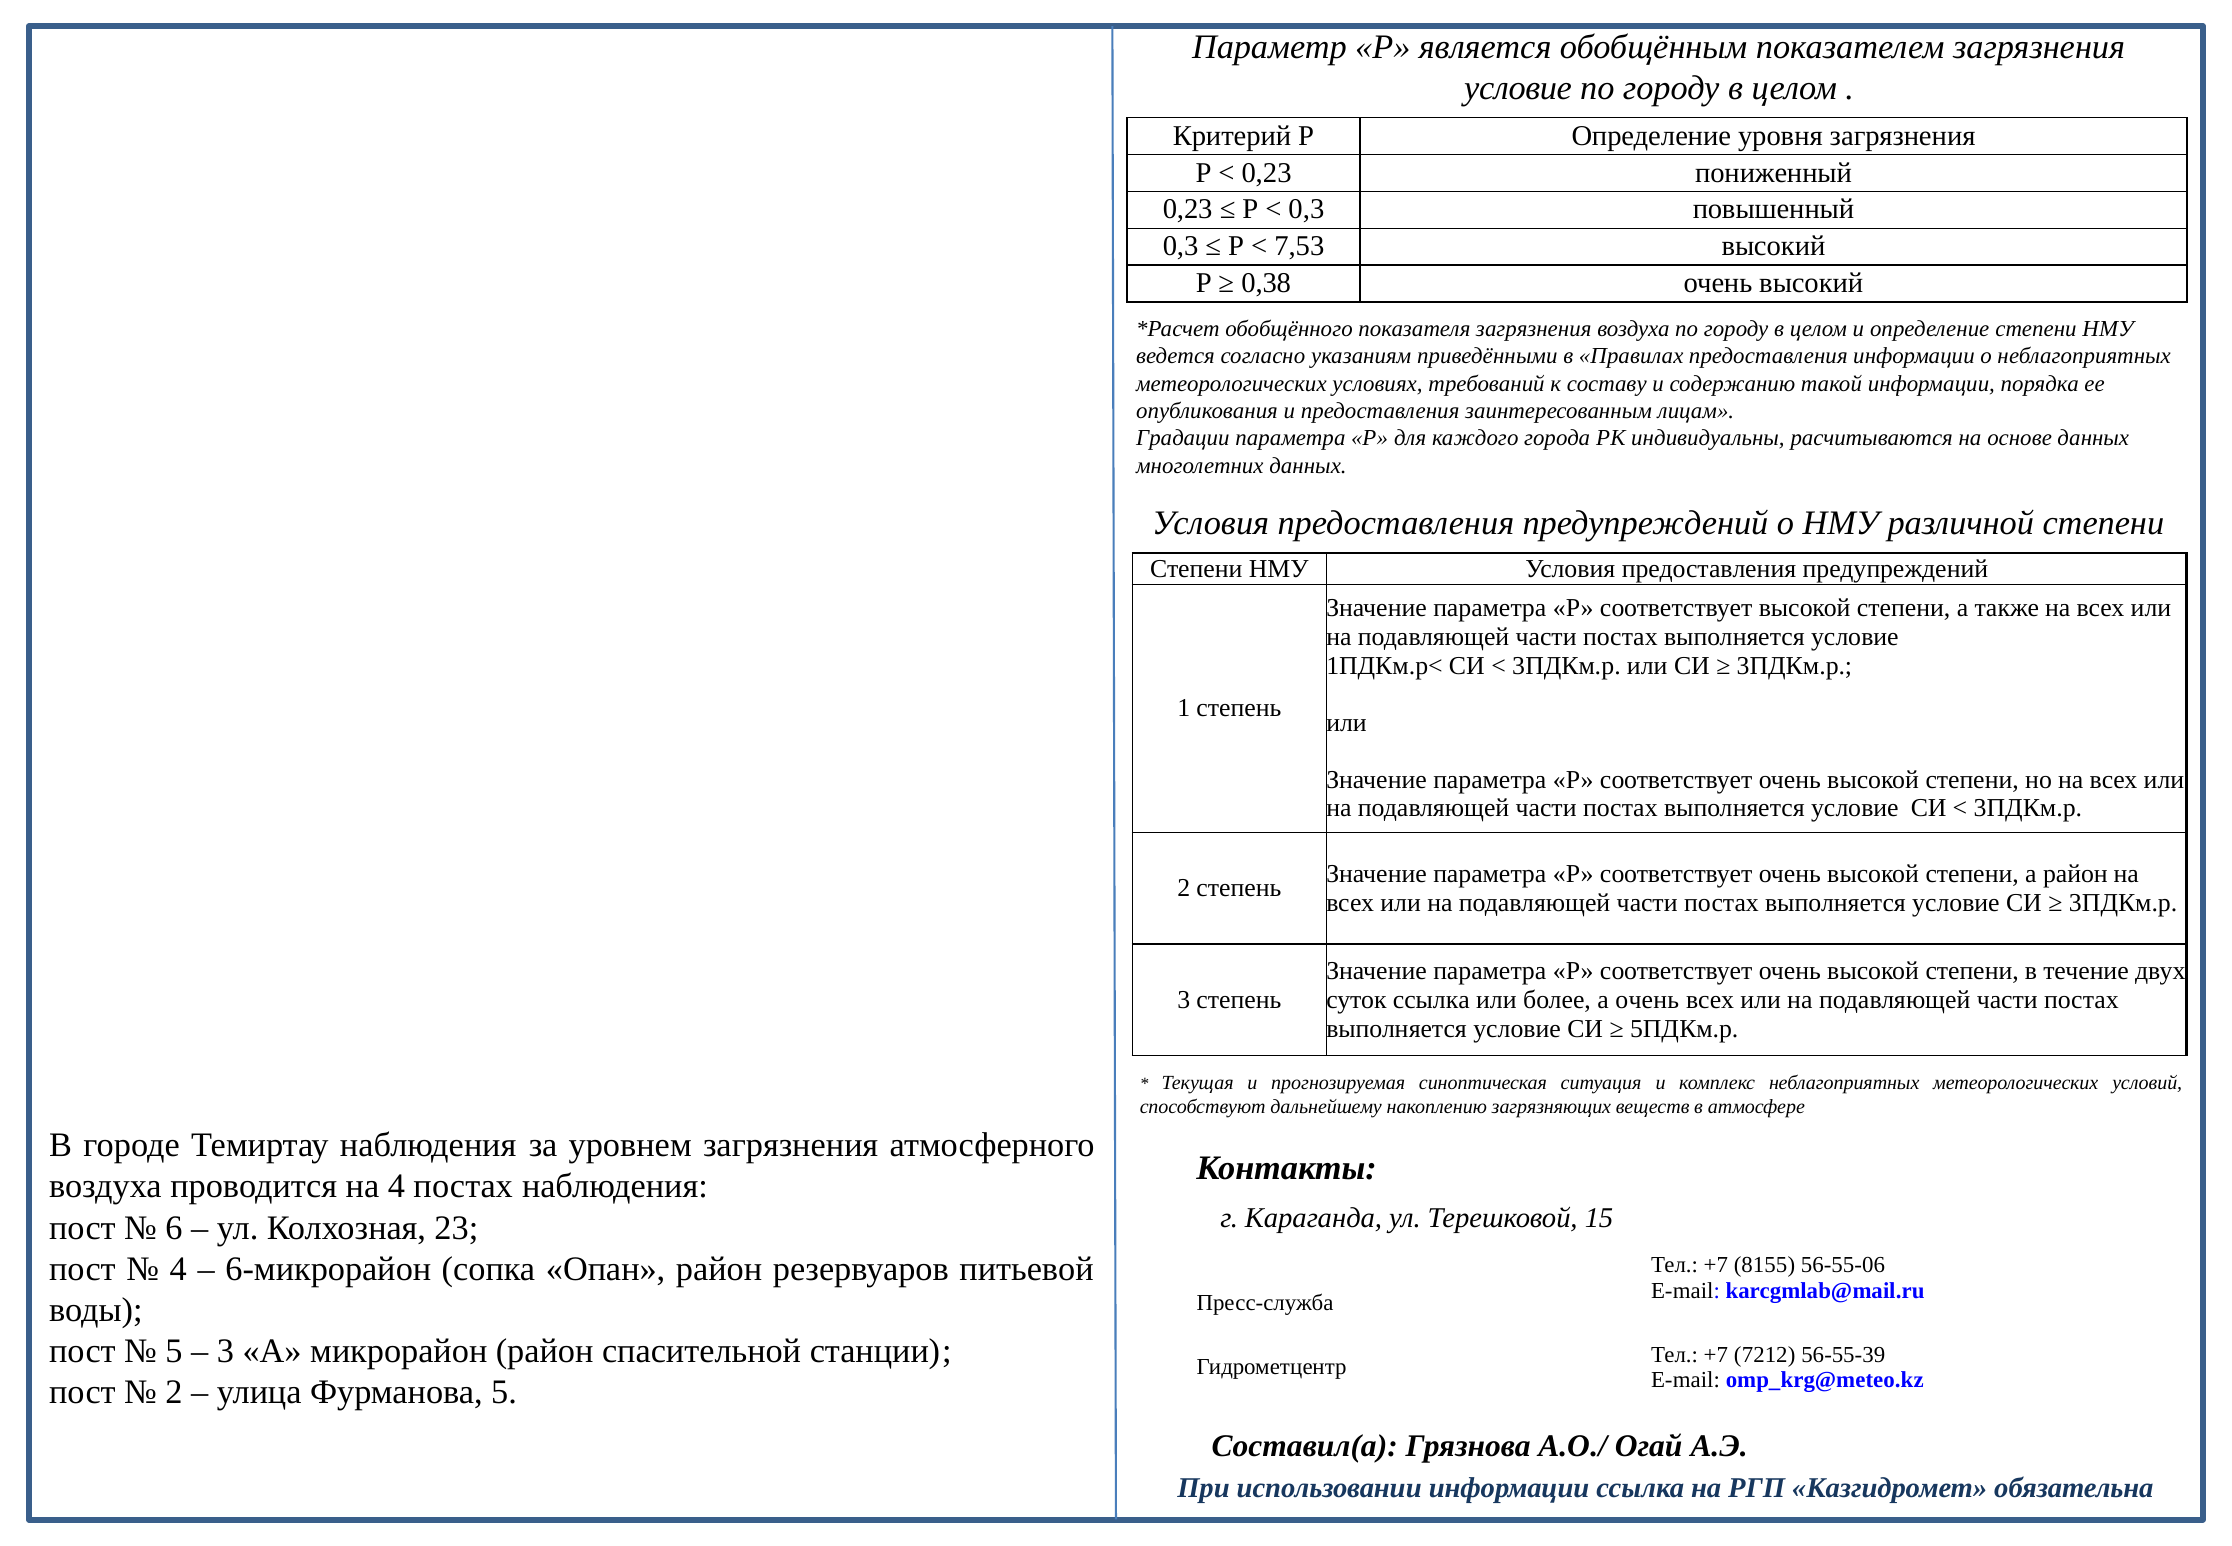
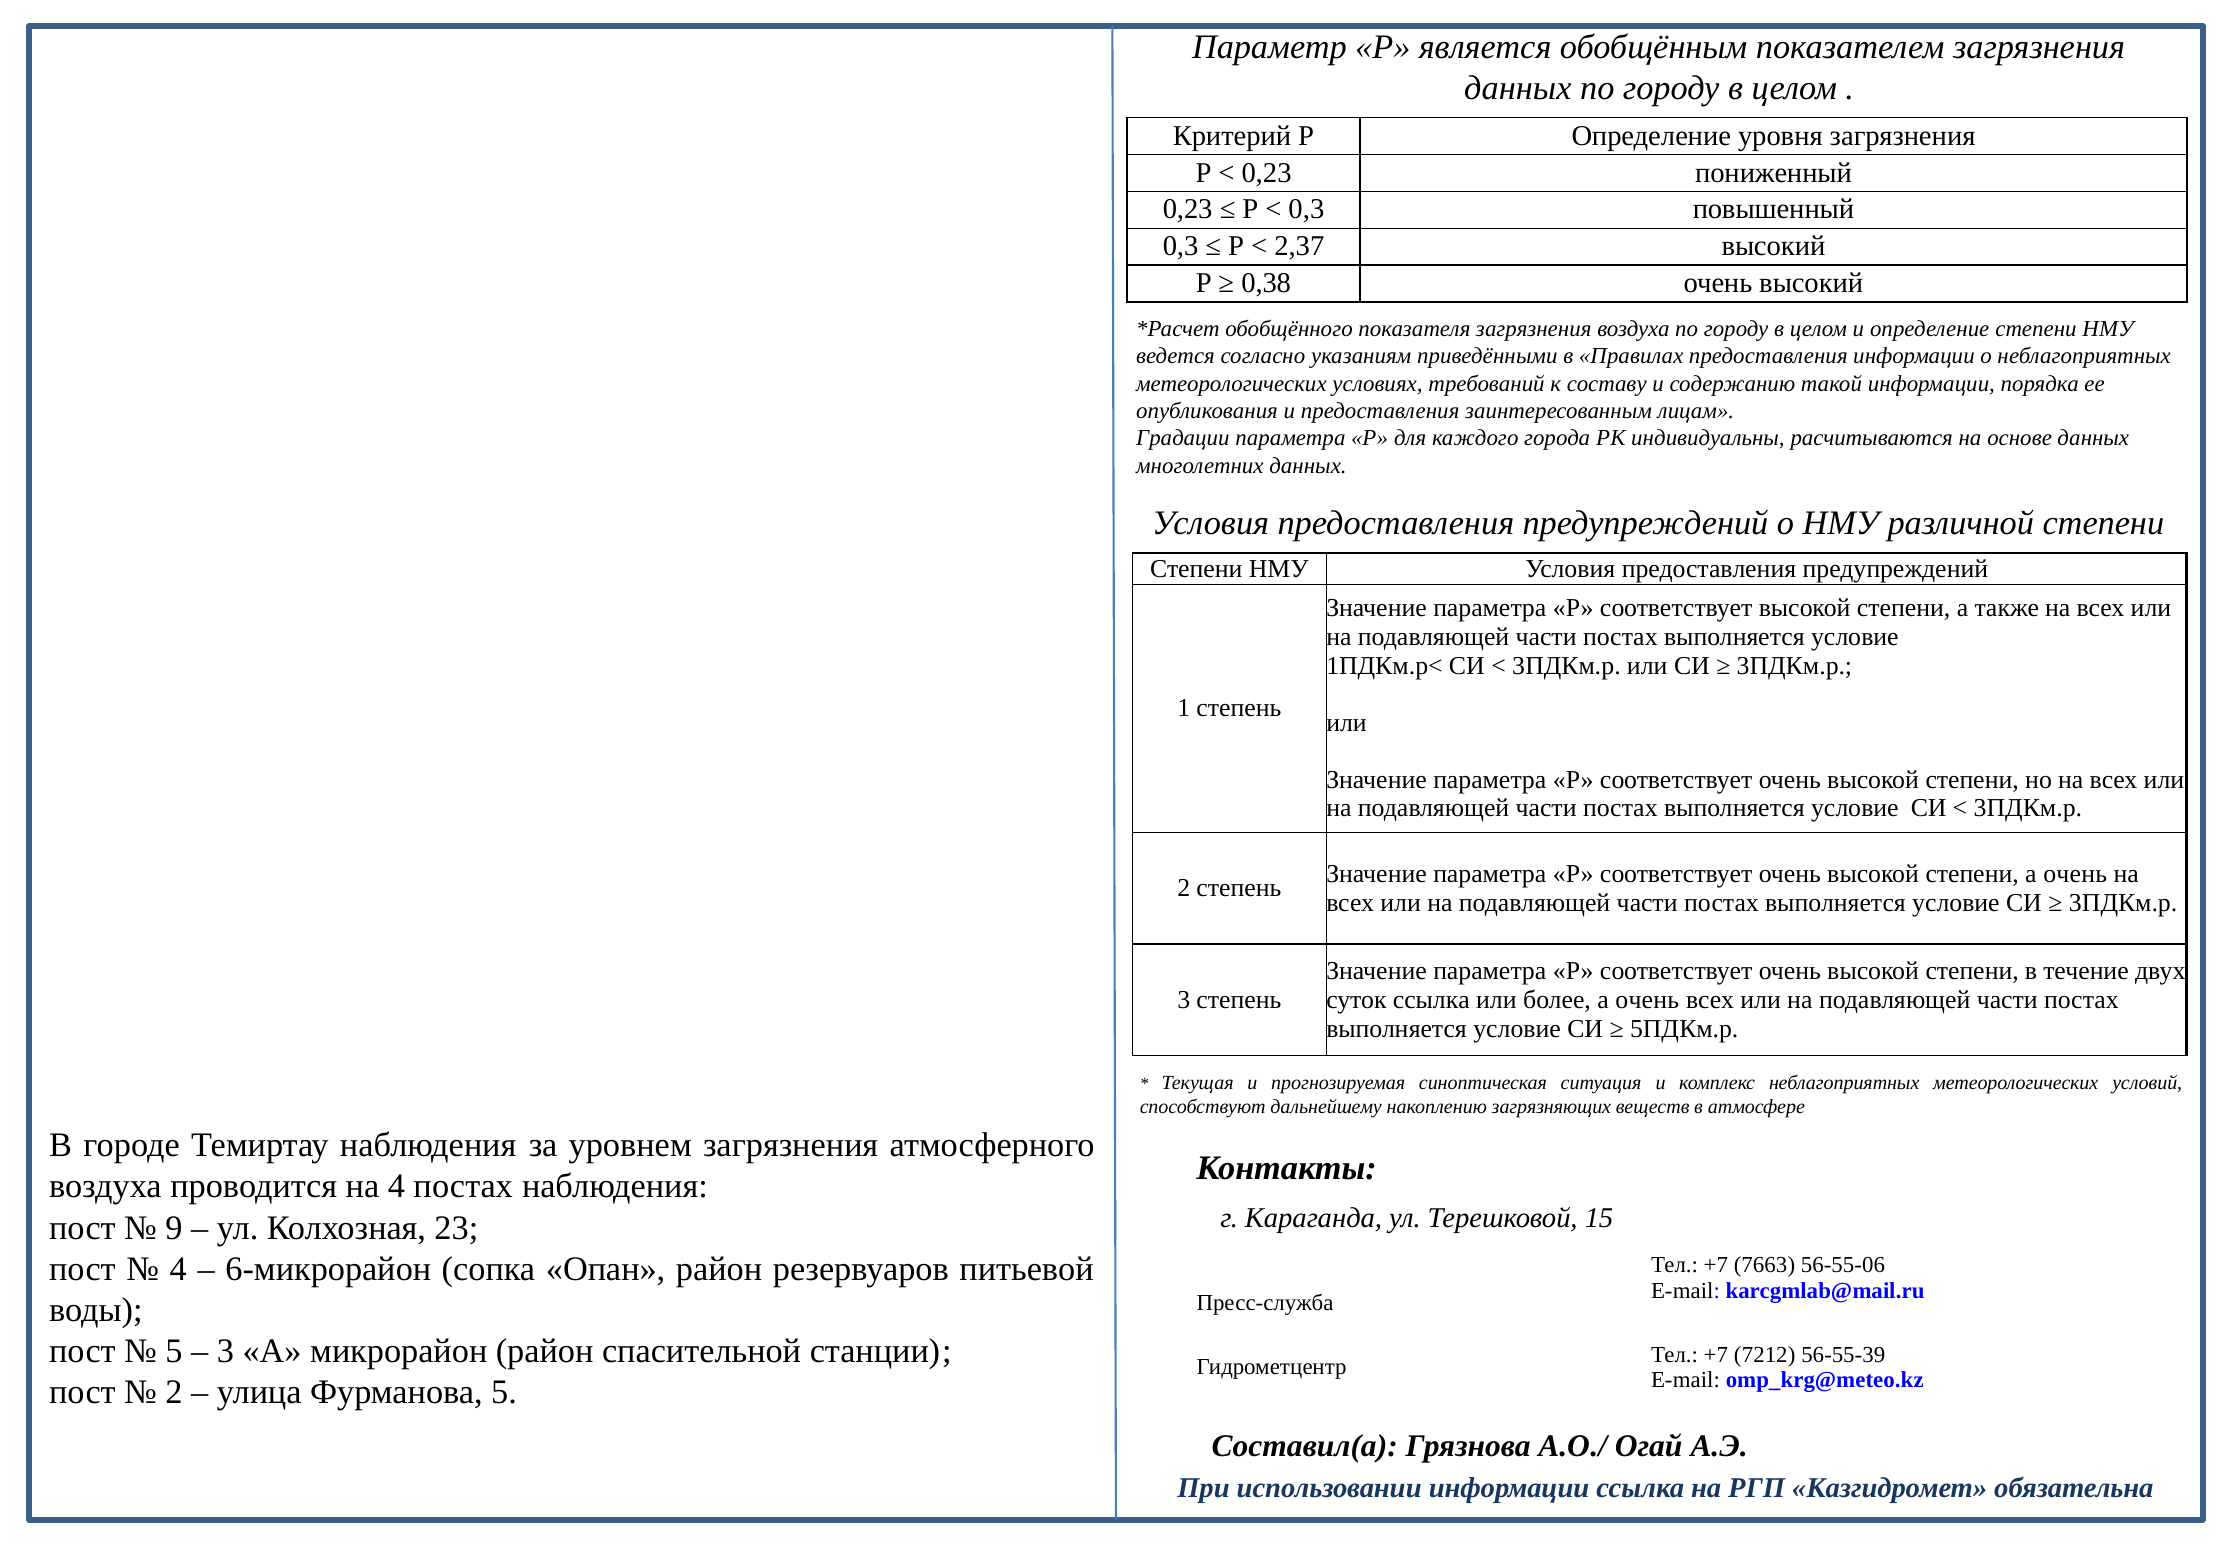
условие: условие -> данных (1518, 88)
7,53: 7,53 -> 2,37 (1299, 246)
степени а район: район -> очень (2075, 874)
6: 6 -> 9 (174, 1227)
8155: 8155 -> 7663 (1764, 1265)
